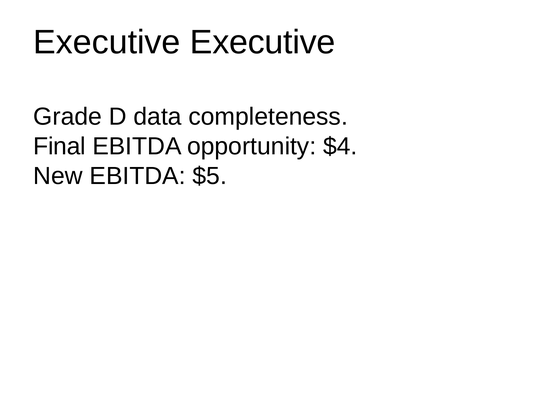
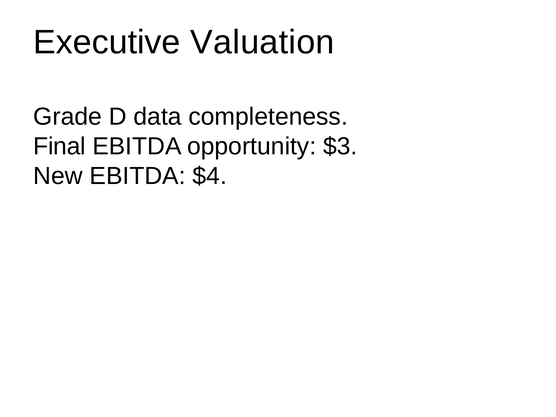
Executive Executive: Executive -> Valuation (262, 42)
$4: $4 -> $3 (340, 146)
$5: $5 -> $4 (210, 176)
